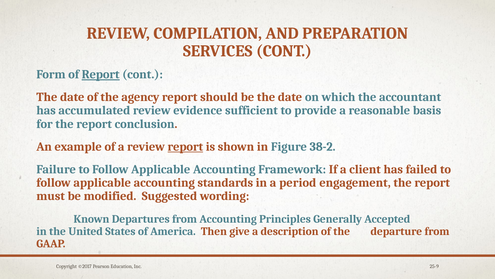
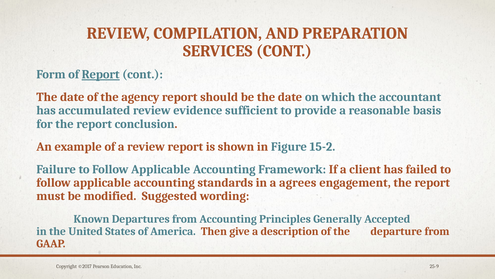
report underline: present -> none (185, 146)
38-2: 38-2 -> 15-2 (322, 146)
period: period -> agrees (298, 182)
